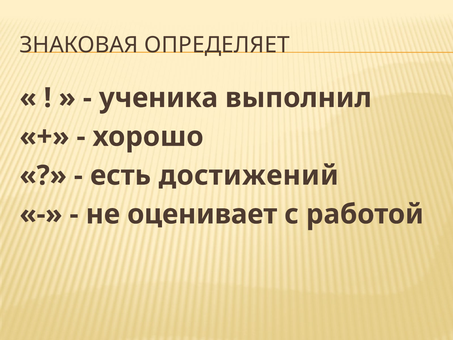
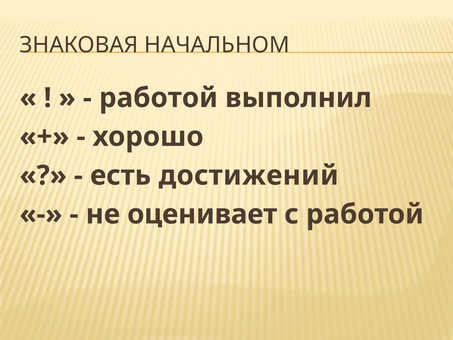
ОПРЕДЕЛЯЕТ: ОПРЕДЕЛЯЕТ -> НАЧАЛЬНОМ (217, 45)
ученика: ученика -> работой (158, 98)
